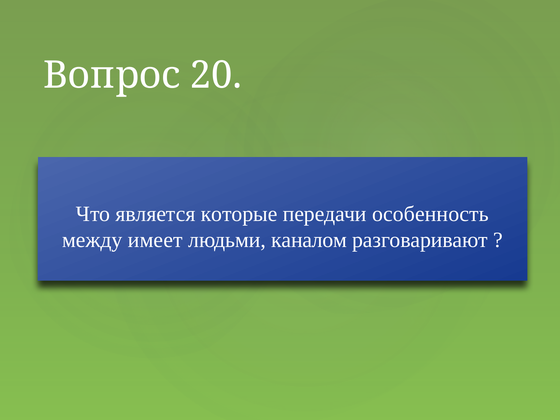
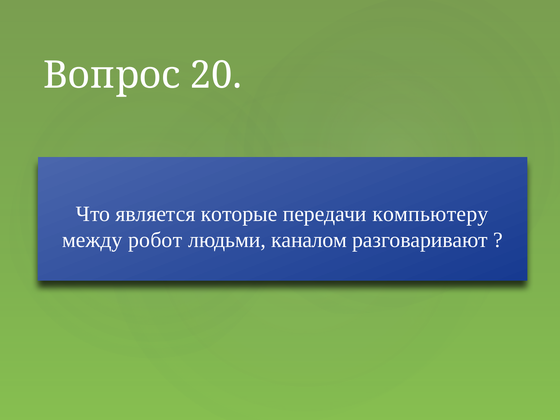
особенность: особенность -> компьютеру (430, 214)
имеет: имеет -> робот (155, 240)
